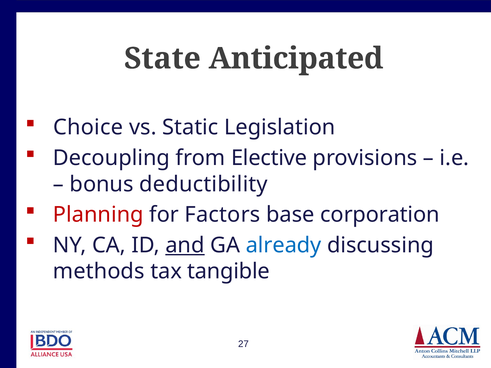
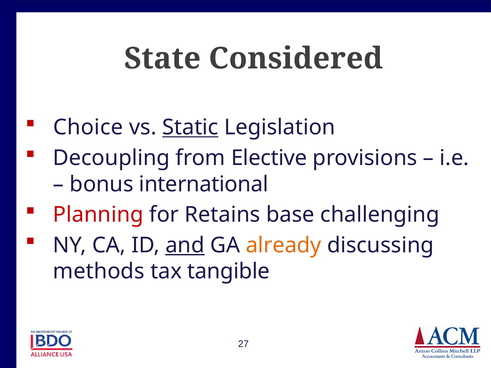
Anticipated: Anticipated -> Considered (296, 59)
Static underline: none -> present (190, 128)
deductibility: deductibility -> international (204, 184)
Factors: Factors -> Retains (223, 215)
corporation: corporation -> challenging (380, 215)
already colour: blue -> orange (284, 245)
